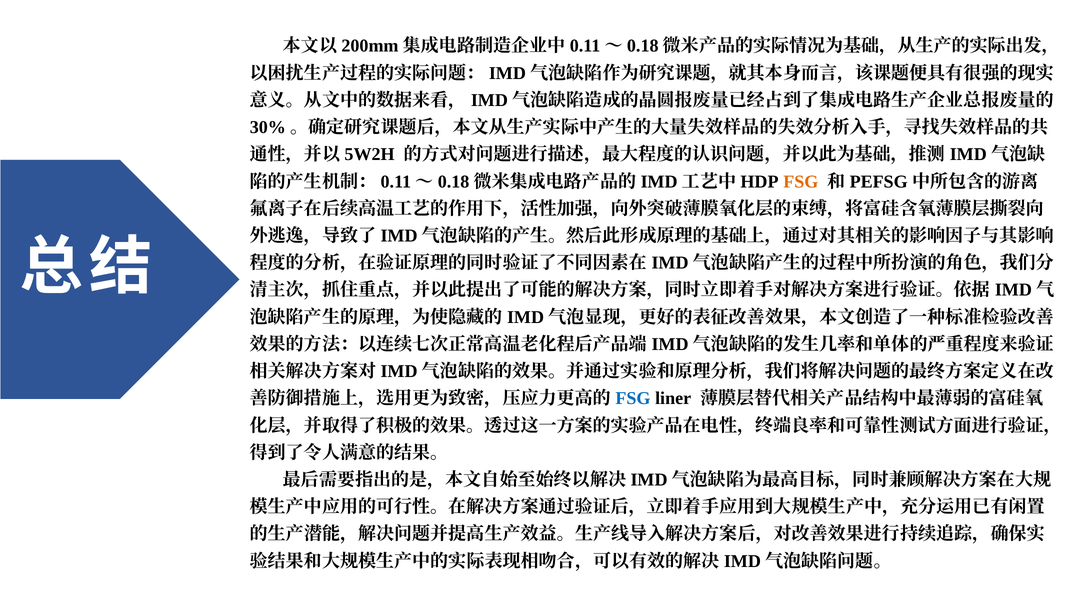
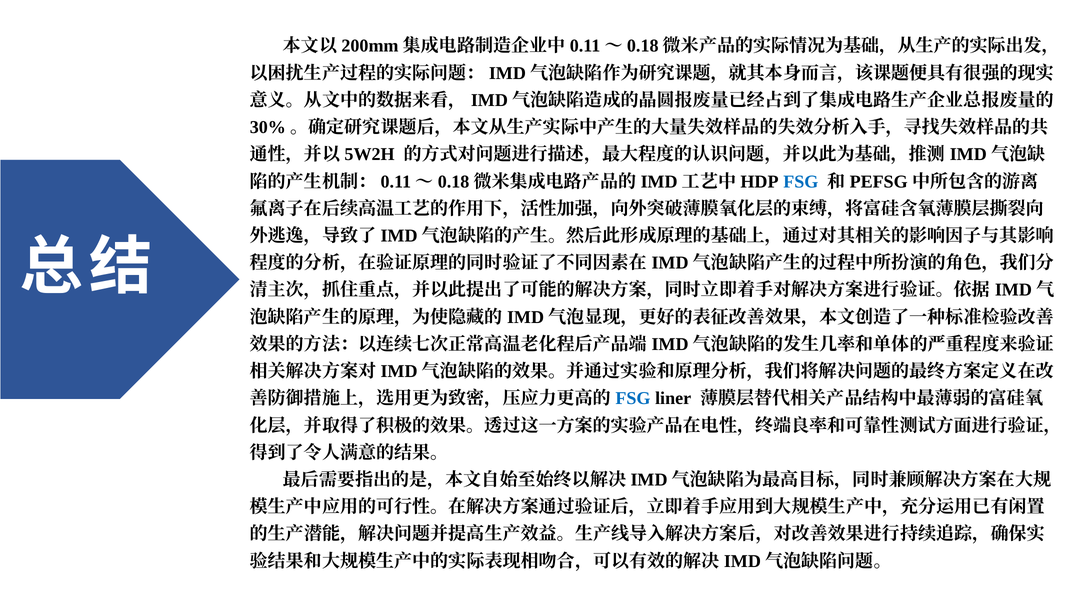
FSG colour: orange -> blue (801, 181)
